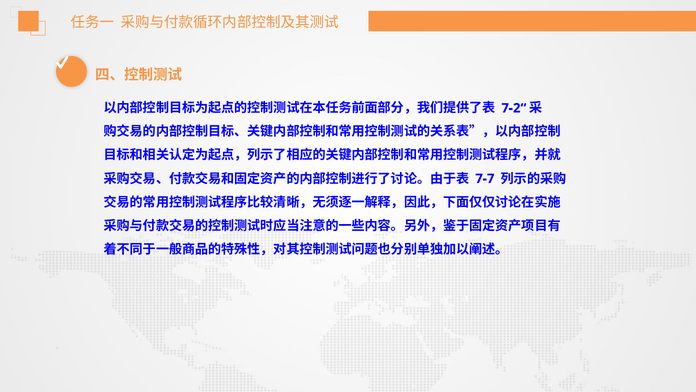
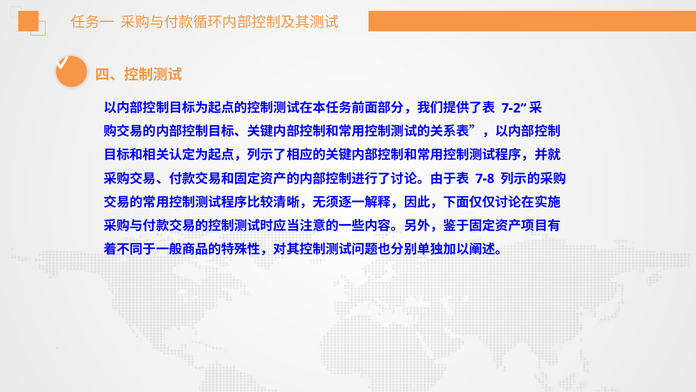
7-7: 7-7 -> 7-8 (485, 179)
